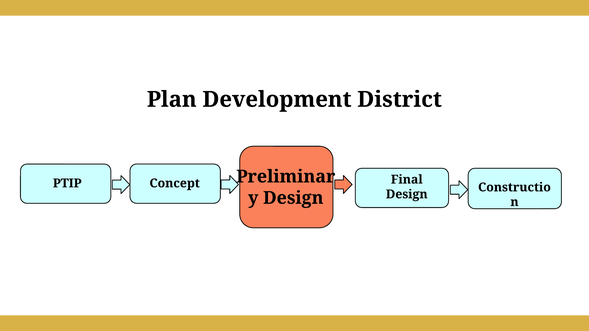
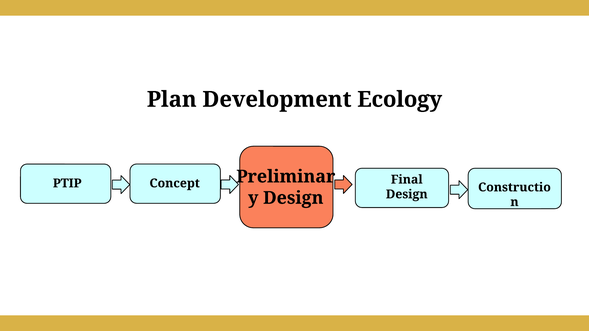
District: District -> Ecology (400, 100)
